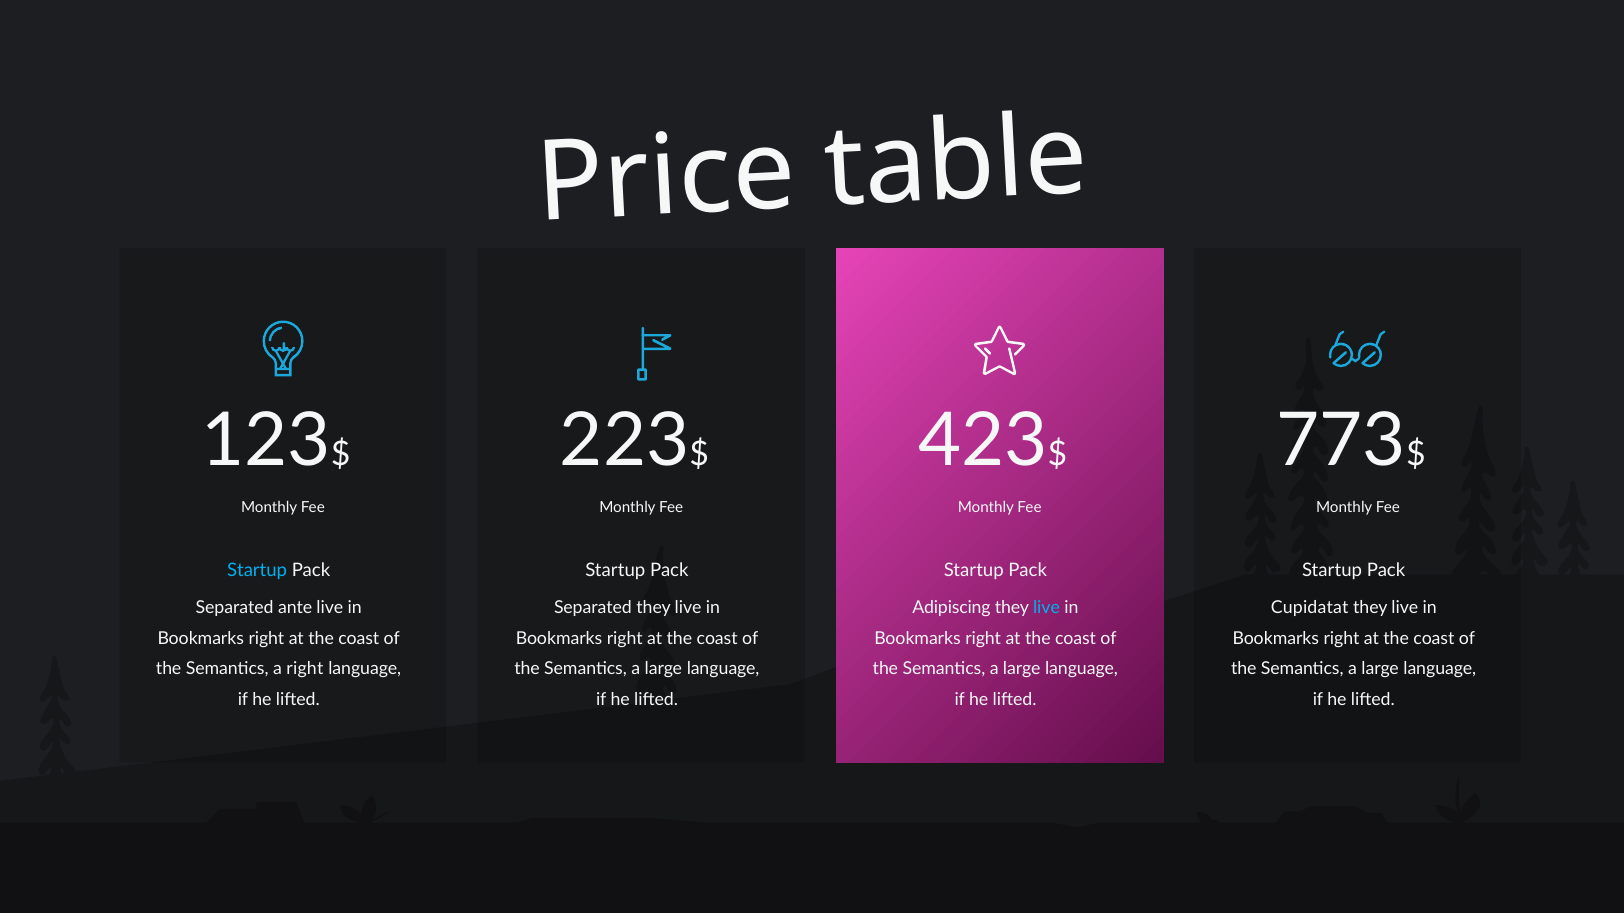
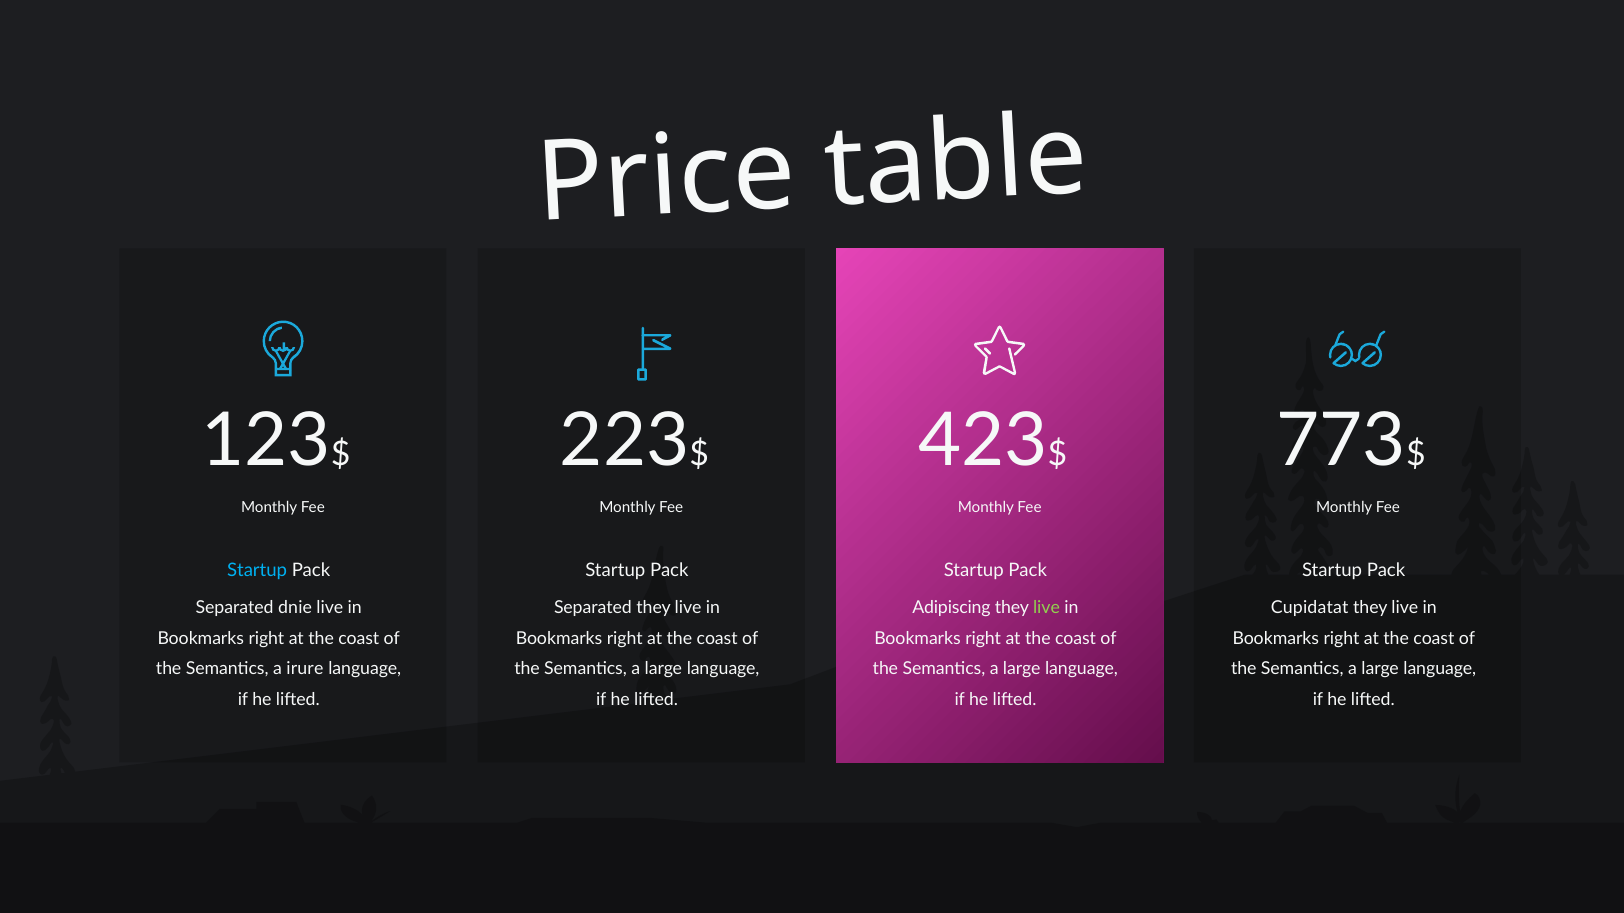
ante: ante -> dnie (295, 608)
live colour: light blue -> light green (1047, 608)
a right: right -> irure (305, 669)
